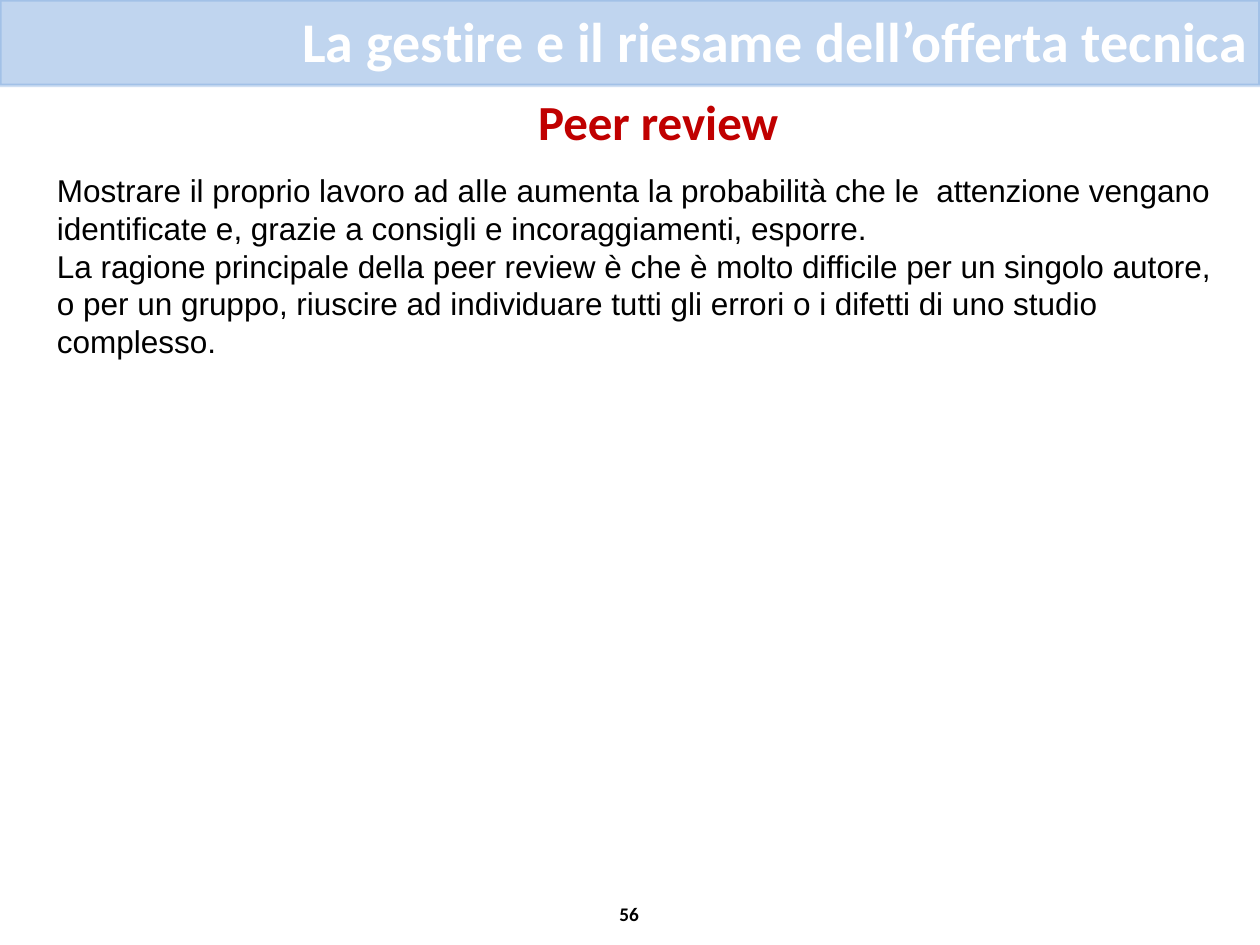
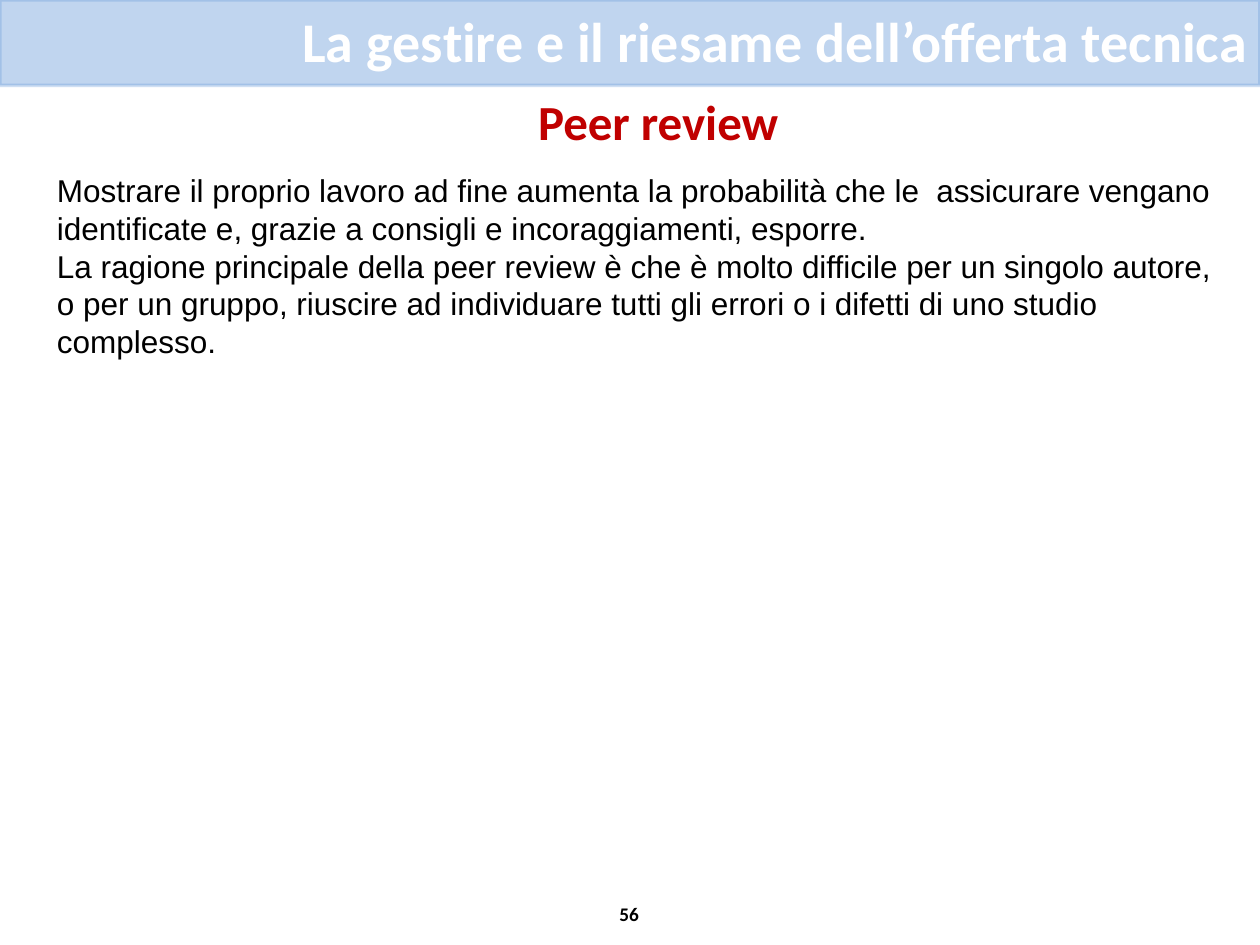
alle: alle -> fine (483, 192)
attenzione: attenzione -> assicurare (1008, 192)
